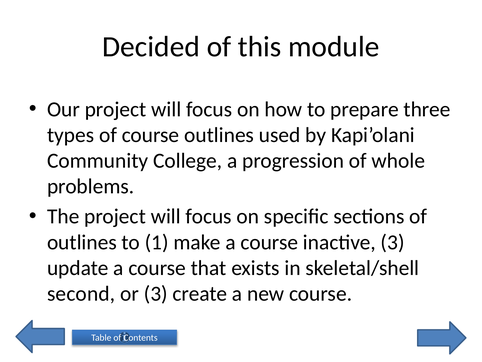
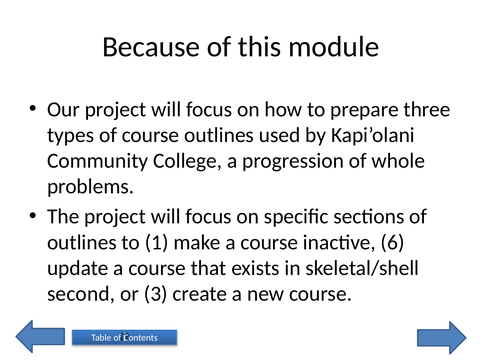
Decided: Decided -> Because (151, 47)
inactive 3: 3 -> 6 (393, 242)
